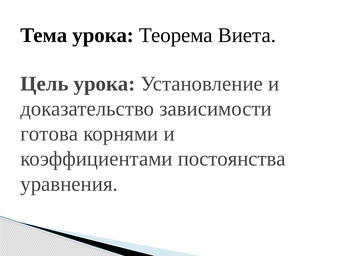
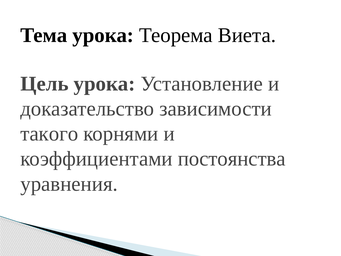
готова: готова -> такого (49, 134)
